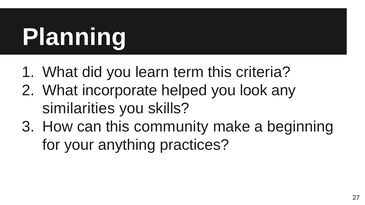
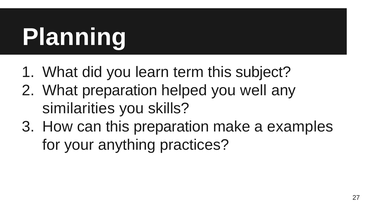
criteria: criteria -> subject (263, 72)
What incorporate: incorporate -> preparation (120, 90)
look: look -> well (253, 90)
this community: community -> preparation (171, 127)
beginning: beginning -> examples (300, 127)
